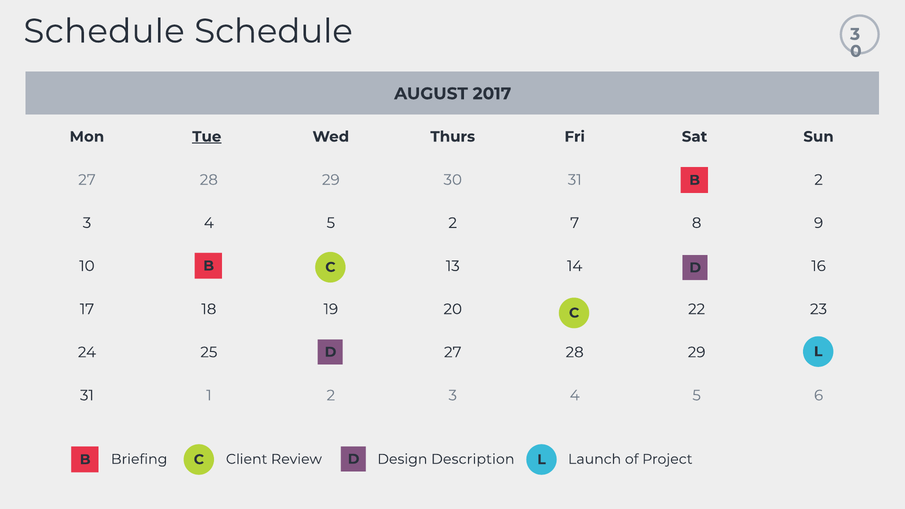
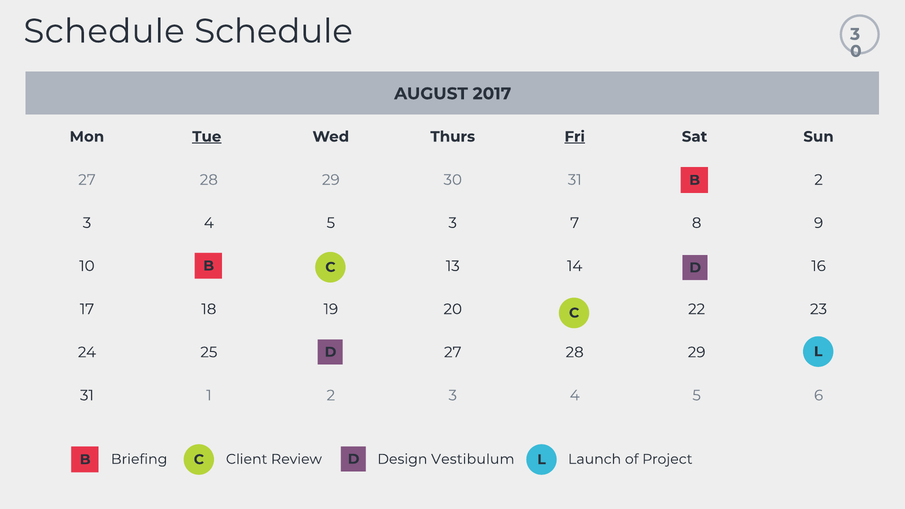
Fri underline: none -> present (575, 137)
5 2: 2 -> 3 (453, 223)
Description: Description -> Vestibulum (473, 459)
